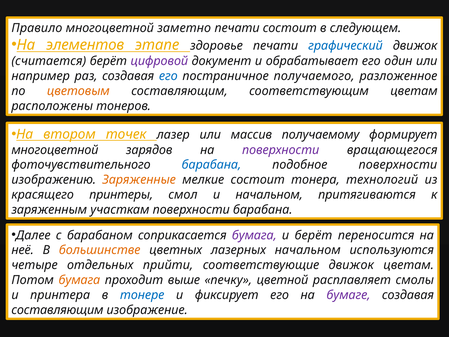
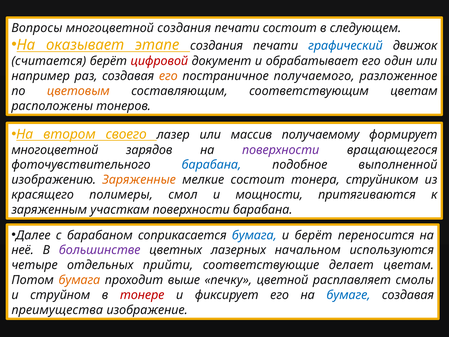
Правило: Правило -> Вопросы (37, 28)
многоцветной заметно: заметно -> создания (184, 28)
элементов: элементов -> оказывает (85, 45)
этапе здоровье: здоровье -> создания (217, 46)
цифровой colour: purple -> red (159, 61)
его colour: blue -> orange (168, 76)
точек: точек -> своего (126, 134)
подобное поверхности: поверхности -> выполненной (398, 165)
технологий: технологий -> струйником (382, 180)
принтеры: принтеры -> полимеры (121, 195)
и начальном: начальном -> мощности (269, 195)
бумага colour: purple -> blue (254, 235)
большинстве colour: orange -> purple (100, 250)
соответствующие движок: движок -> делает (351, 265)
принтера: принтера -> струйном (60, 295)
тонере colour: blue -> red (142, 295)
бумаге colour: purple -> blue (348, 295)
составляющим: составляющим -> преимущества (57, 310)
